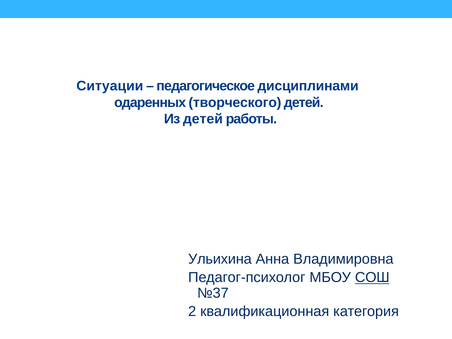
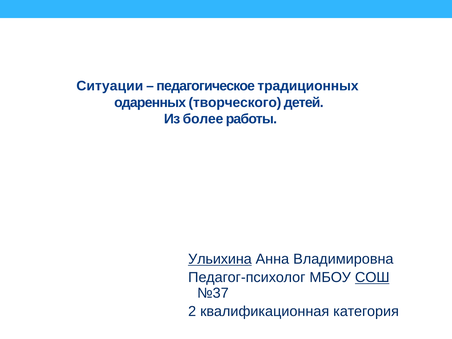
дисциплинами: дисциплинами -> традиционных (308, 86)
Из детей: детей -> более (203, 119)
Ульихина underline: none -> present (220, 259)
